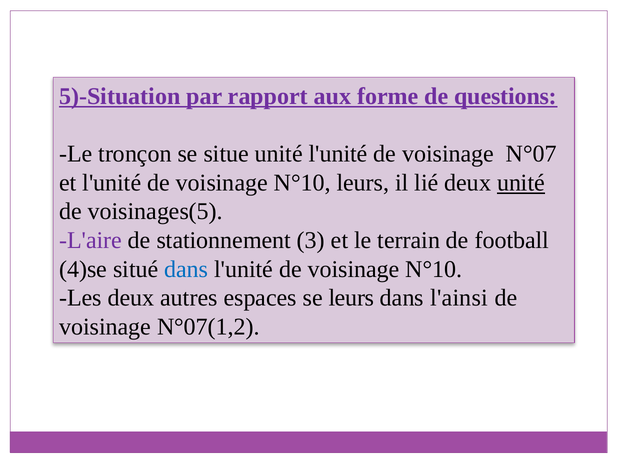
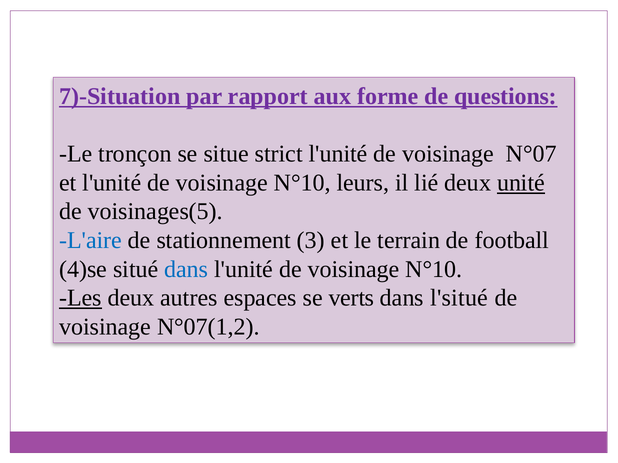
5)-Situation: 5)-Situation -> 7)-Situation (120, 96)
situe unité: unité -> strict (279, 154)
L'aire colour: purple -> blue (91, 241)
Les underline: none -> present (80, 298)
se leurs: leurs -> verts (351, 298)
l'ainsi: l'ainsi -> l'situé (459, 298)
